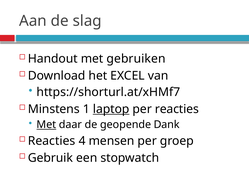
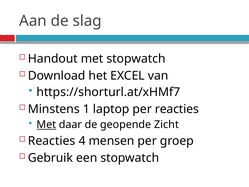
met gebruiken: gebruiken -> stopwatch (136, 59)
laptop underline: present -> none (111, 109)
Dank: Dank -> Zicht (166, 124)
